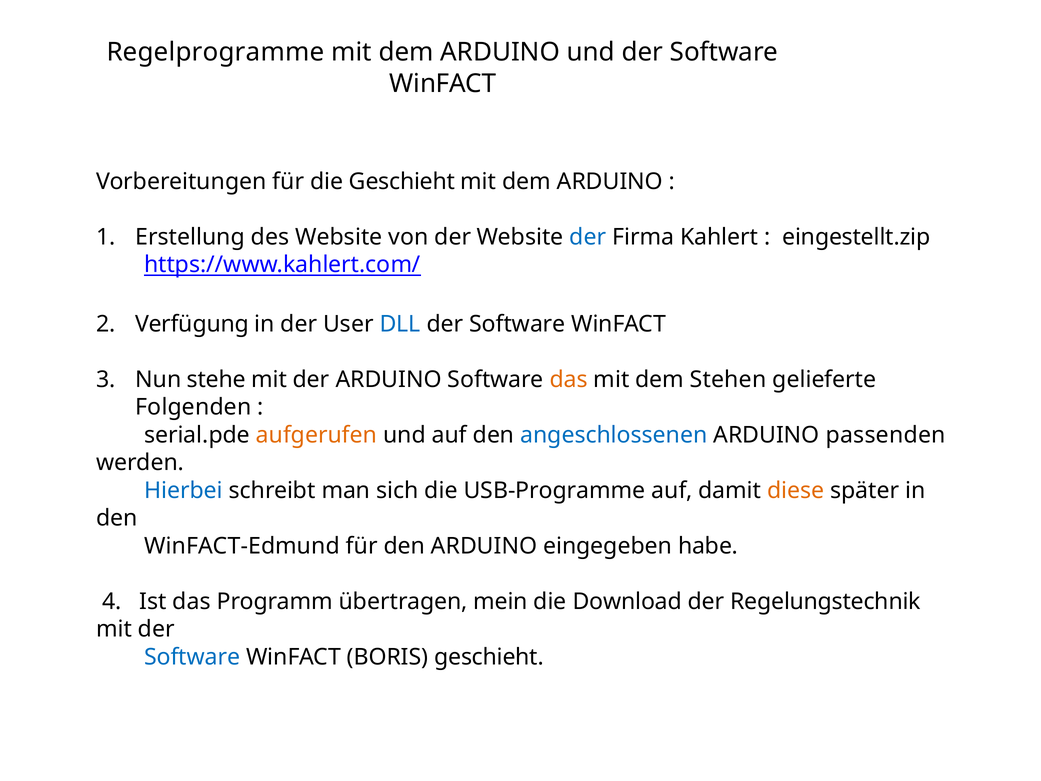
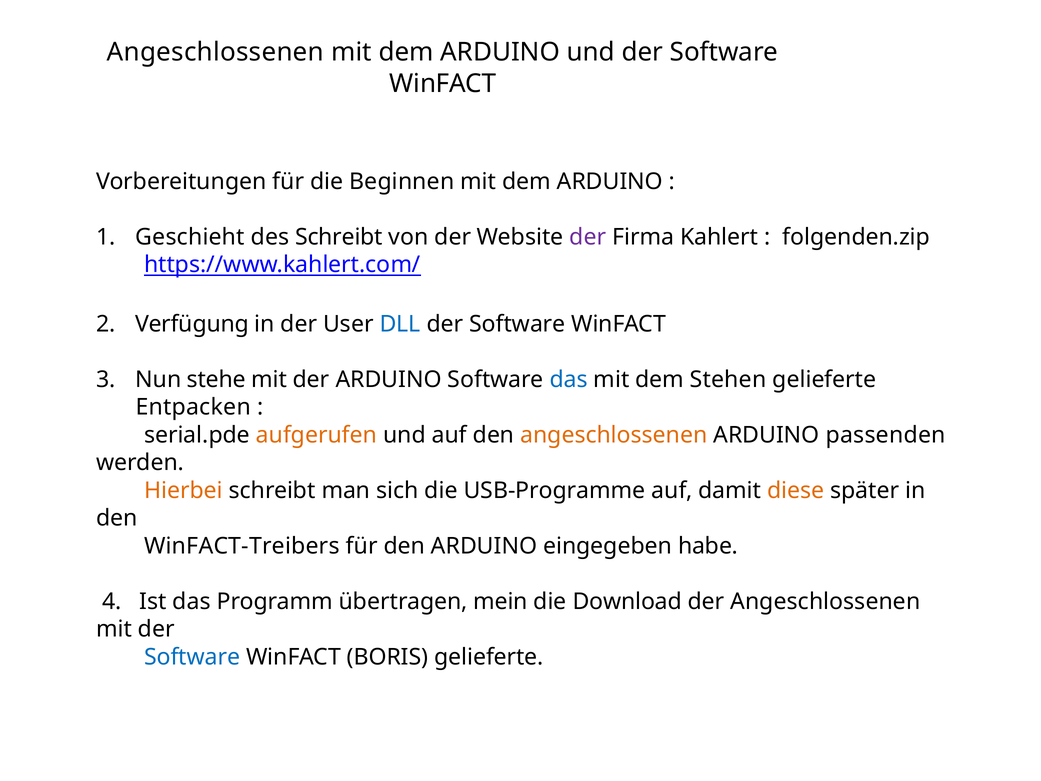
Regelprogramme: Regelprogramme -> Angeschlossenen (215, 52)
die Geschieht: Geschieht -> Beginnen (402, 181)
Erstellung: Erstellung -> Geschieht (190, 237)
des Website: Website -> Schreibt (339, 237)
der colour: blue -> purple (588, 237)
eingestellt.zip: eingestellt.zip -> folgenden.zip (856, 237)
das colour: orange -> blue (569, 379)
Folgenden: Folgenden -> Entpacken (193, 407)
angeschlossenen colour: blue -> orange (614, 435)
Hierbei colour: blue -> orange (183, 490)
WinFACT-Edmund: WinFACT-Edmund -> WinFACT-Treibers (242, 546)
der Regelungstechnik: Regelungstechnik -> Angeschlossenen (825, 601)
BORIS geschieht: geschieht -> gelieferte (489, 657)
